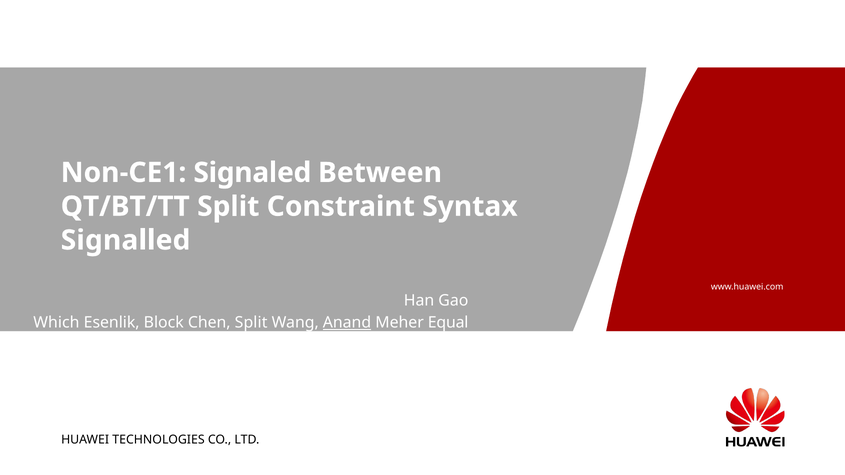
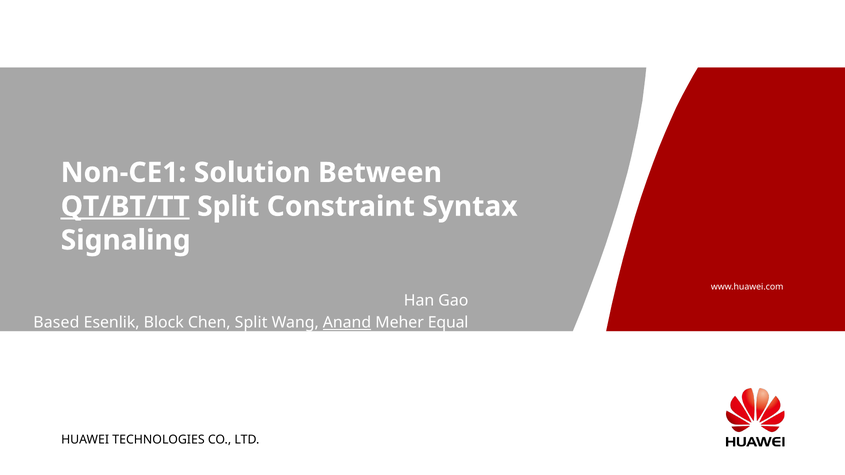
Signaled: Signaled -> Solution (252, 173)
QT/BT/TT underline: none -> present (125, 207)
Signalled: Signalled -> Signaling (126, 240)
Which: Which -> Based (56, 323)
